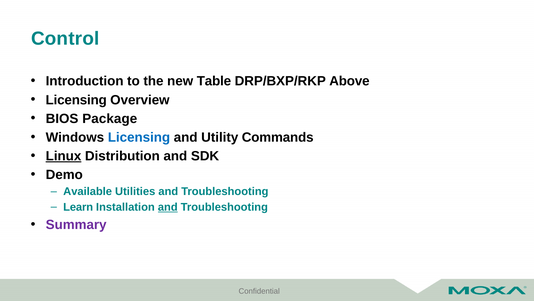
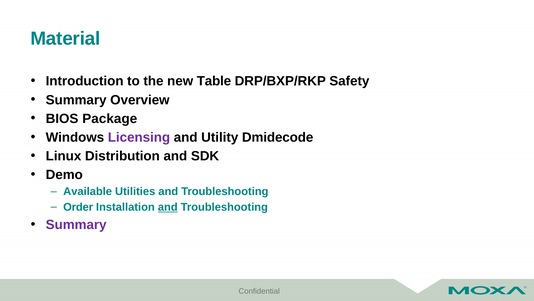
Control: Control -> Material (65, 38)
Above: Above -> Safety (349, 81)
Licensing: Licensing -> Summary (76, 100)
Licensing colour: blue -> purple (139, 137)
Commands: Commands -> Dmidecode (278, 137)
Linux underline: present -> none (64, 156)
Learn: Learn -> Order (78, 207)
